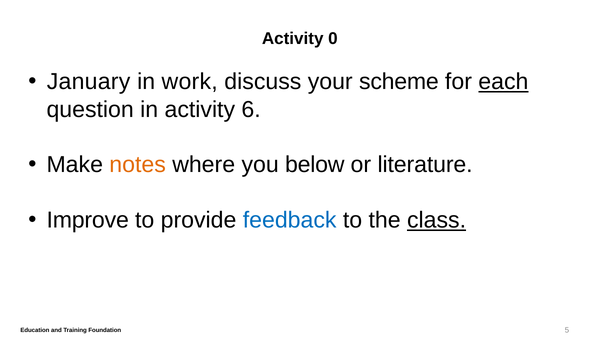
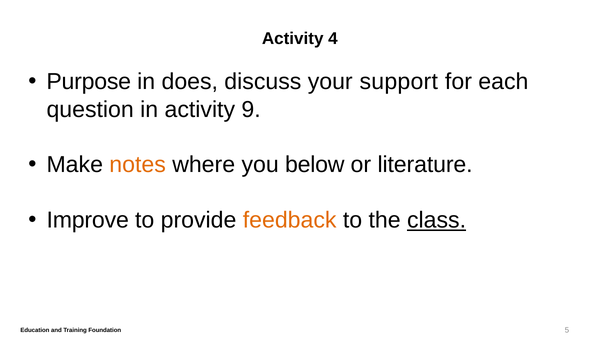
0: 0 -> 4 (333, 39)
January: January -> Purpose (89, 82)
work: work -> does (190, 82)
scheme: scheme -> support (399, 82)
each underline: present -> none (503, 82)
6: 6 -> 9 (251, 110)
feedback colour: blue -> orange (290, 221)
